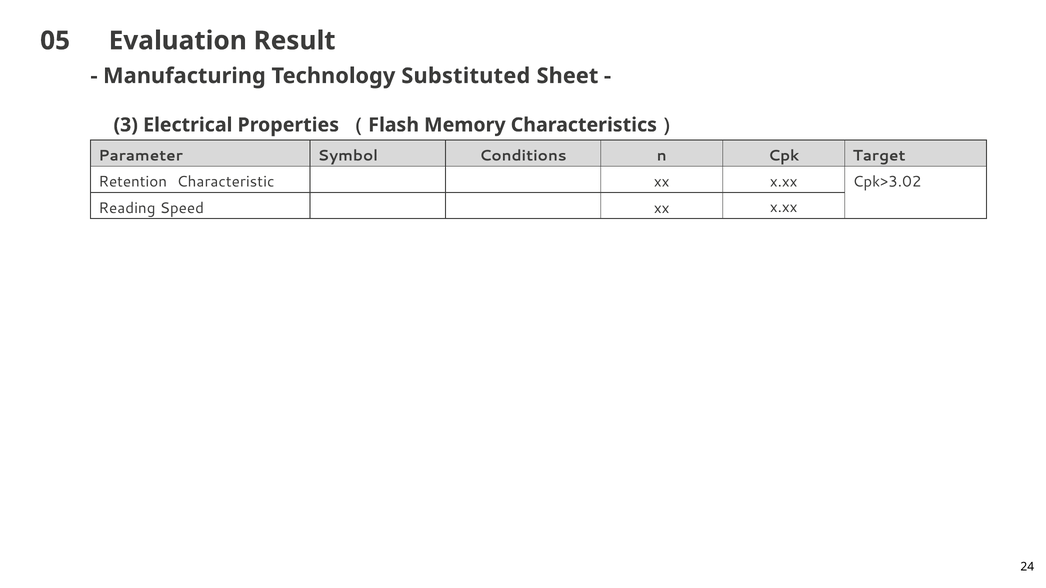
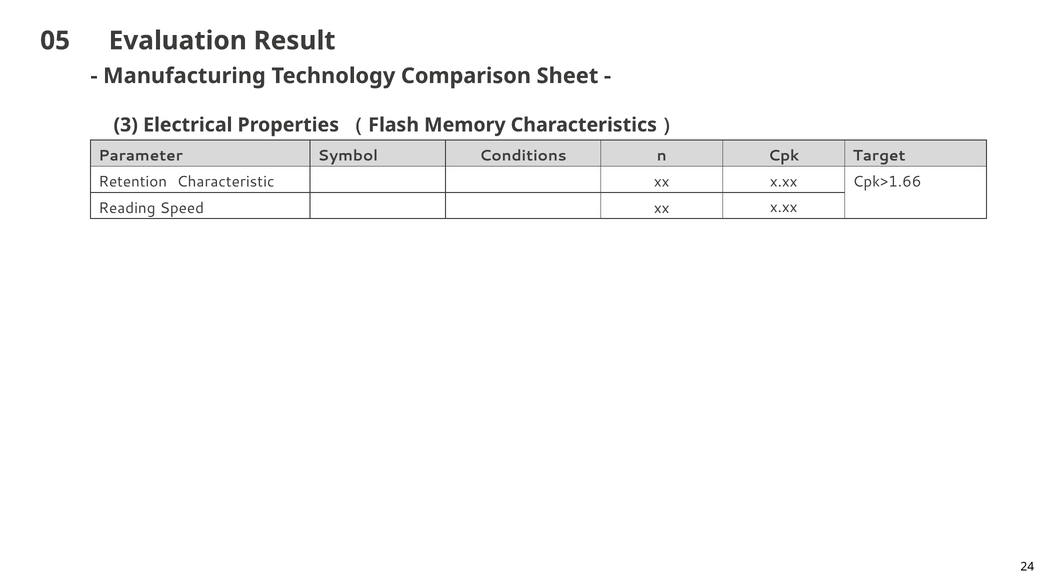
Substituted: Substituted -> Comparison (466, 76)
Cpk>3.02: Cpk>3.02 -> Cpk>1.66 (887, 182)
